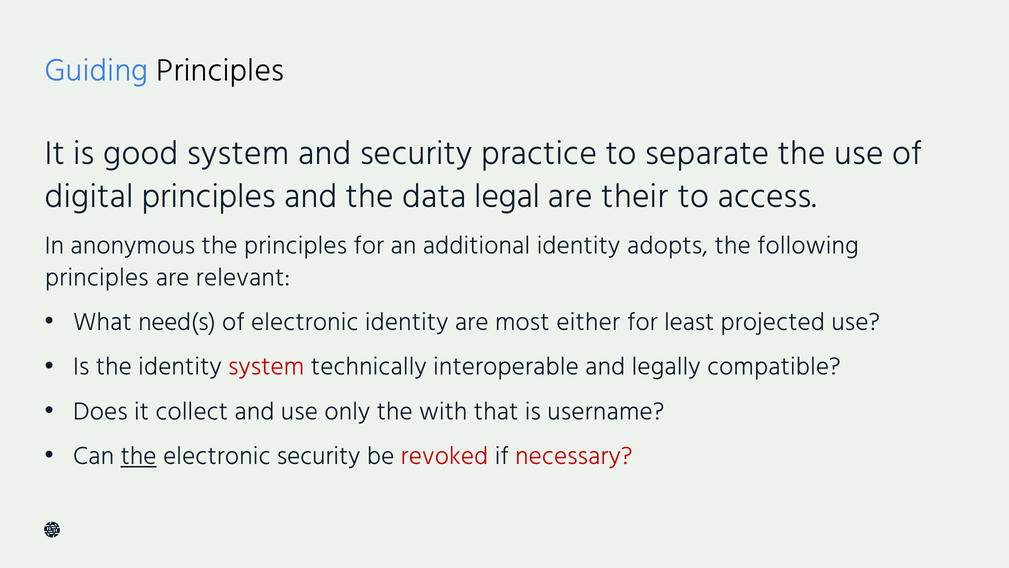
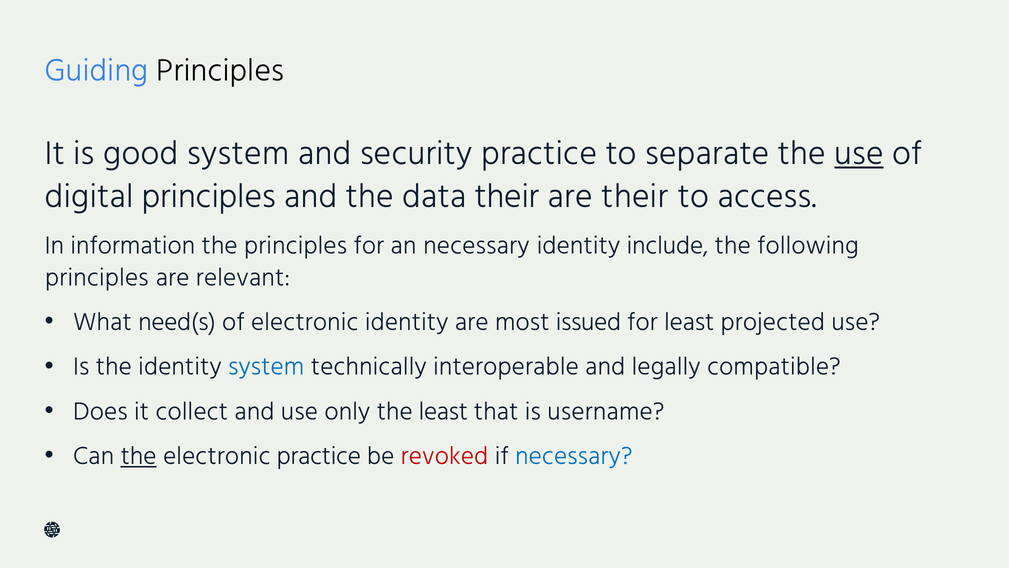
use underline: none -> present (859, 153)
data legal: legal -> their (507, 196)
anonymous: anonymous -> information (133, 245)
an additional: additional -> necessary (476, 245)
adopts: adopts -> include (668, 245)
either: either -> issued (588, 322)
system colour: red -> blue (266, 366)
the with: with -> least (443, 411)
electronic security: security -> practice (319, 456)
necessary colour: red -> blue (574, 456)
